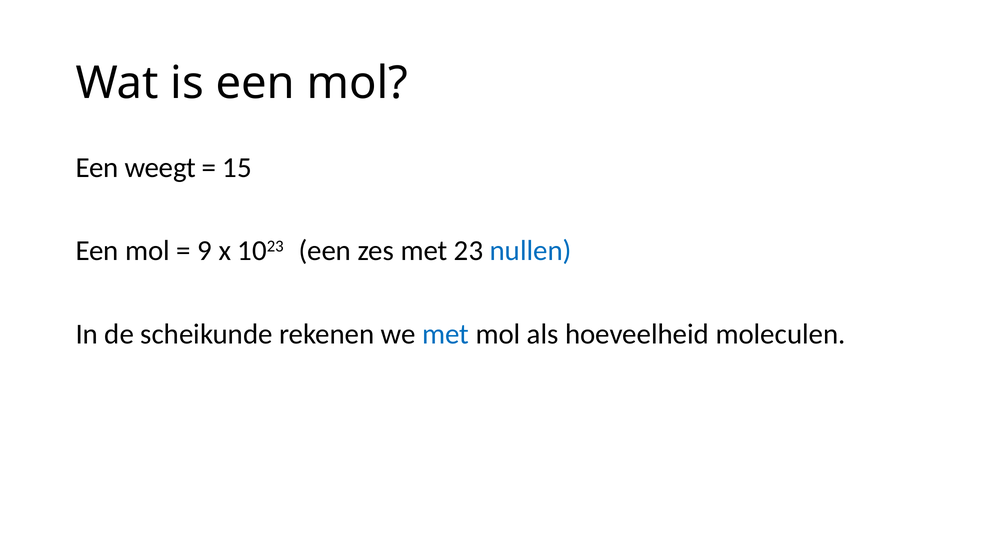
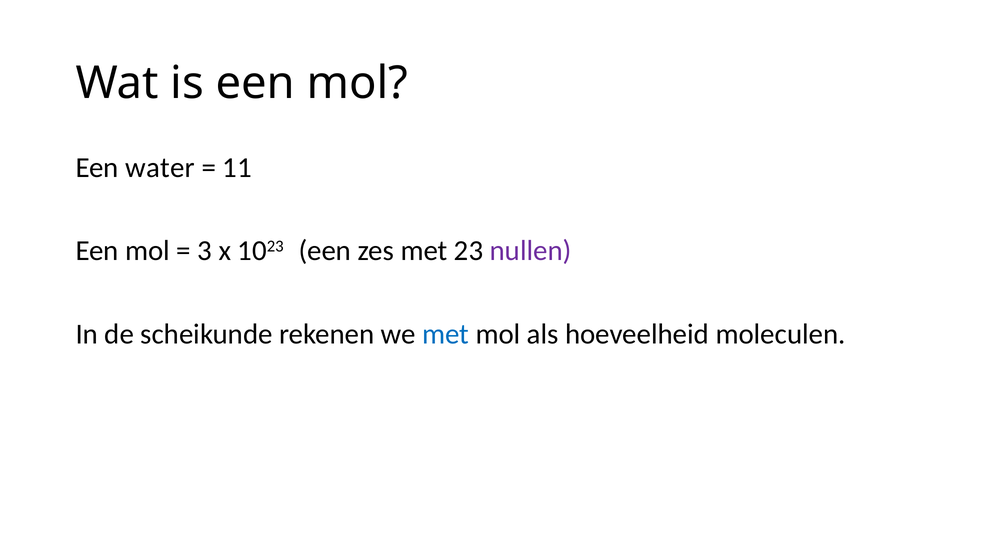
weegt: weegt -> water (160, 168)
15: 15 -> 11 (237, 168)
9: 9 -> 3 (205, 251)
nullen colour: blue -> purple (531, 251)
